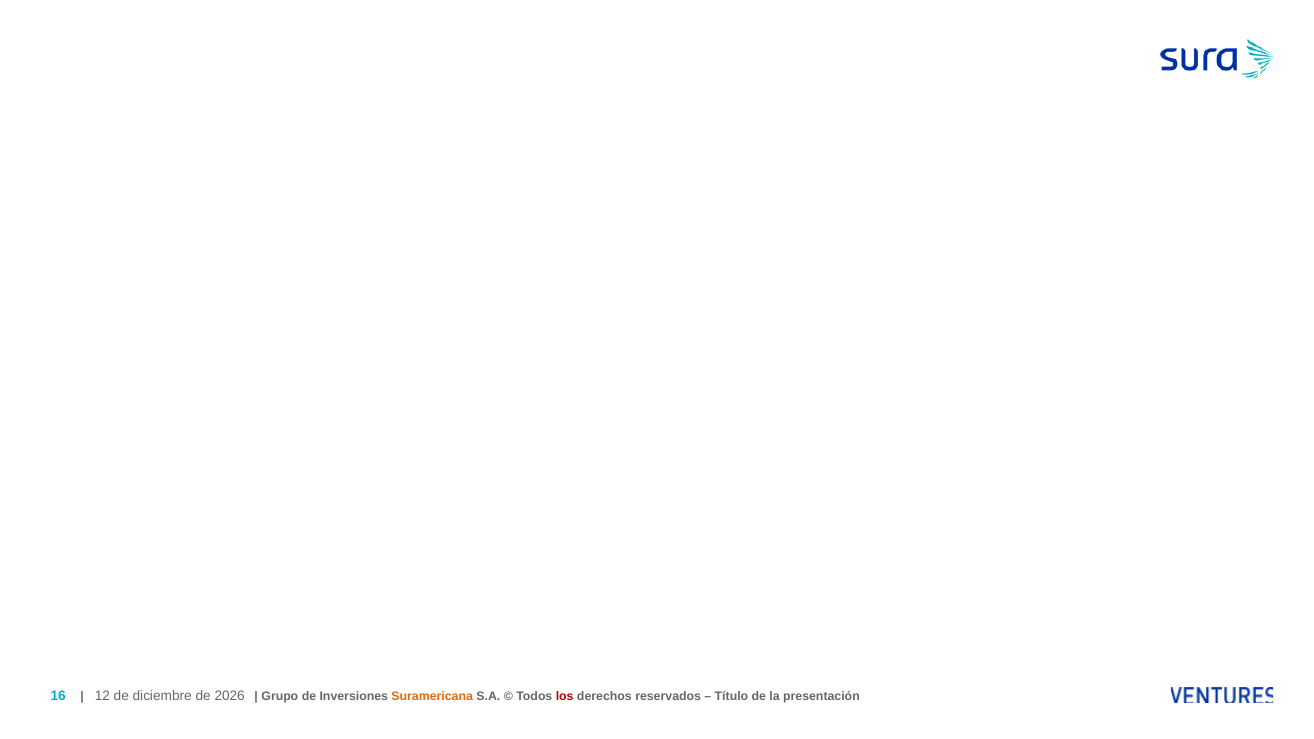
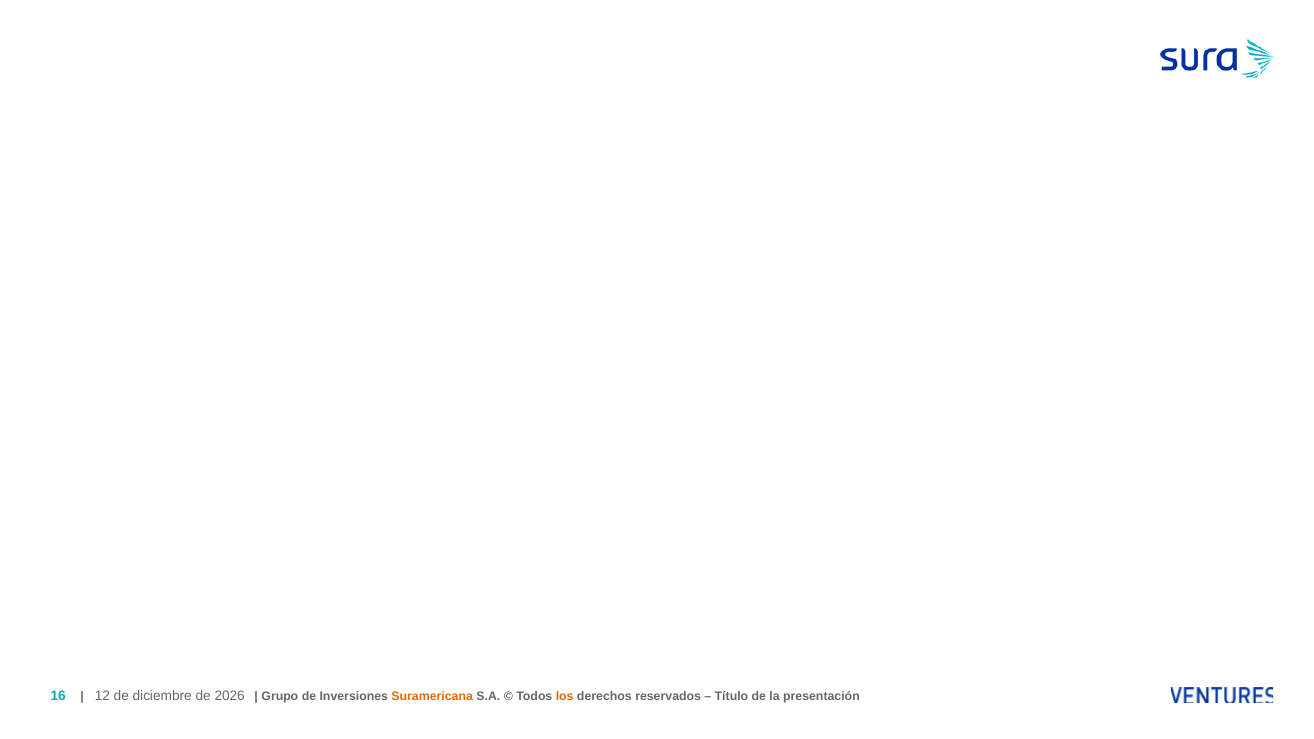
los colour: red -> orange (565, 697)
